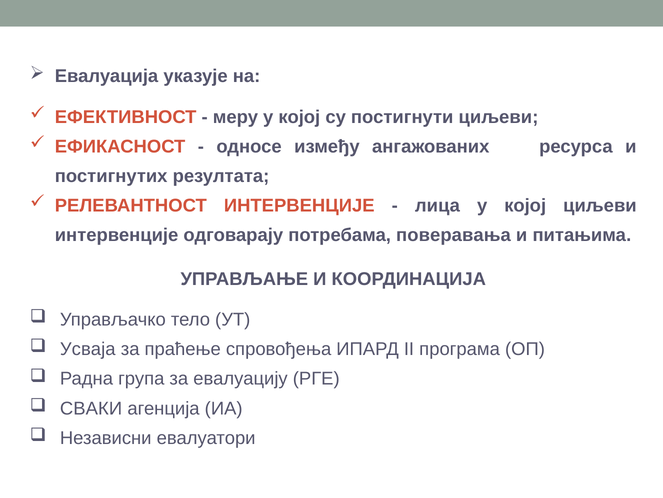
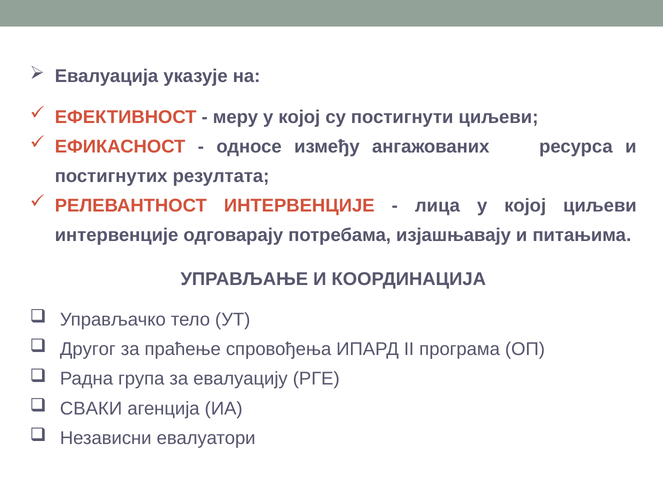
поверавања: поверавања -> изјашњавају (454, 235)
Усваја: Усваја -> Другог (88, 349)
